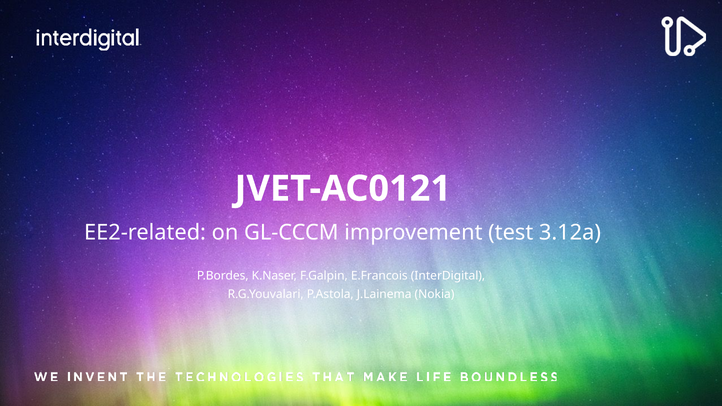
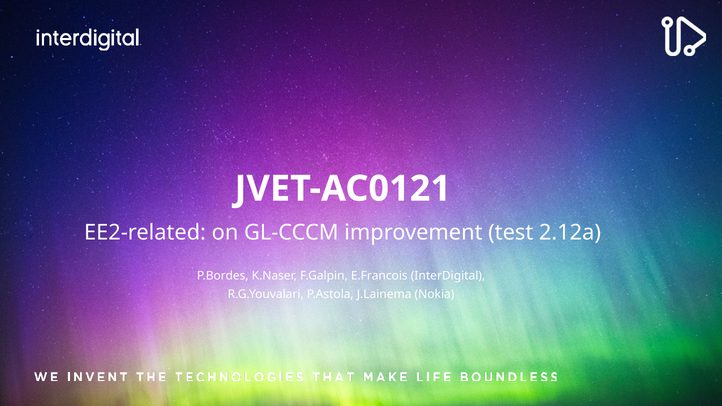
3.12a: 3.12a -> 2.12a (570, 232)
